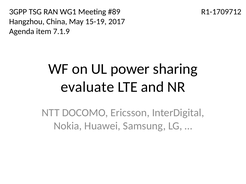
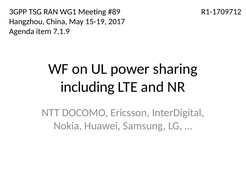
evaluate: evaluate -> including (88, 87)
